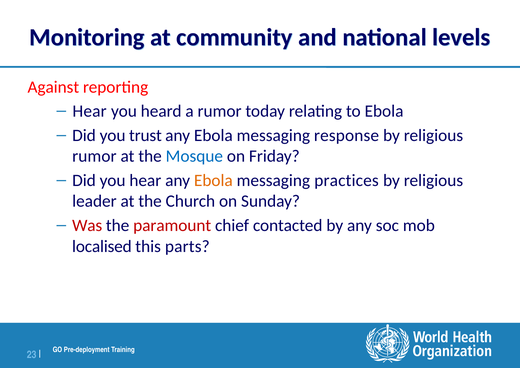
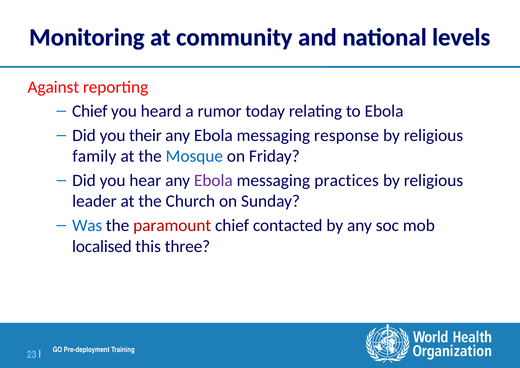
Hear: Hear -> Chief (90, 111)
trust: trust -> their (145, 135)
rumor: rumor -> family (94, 156)
Ebola colour: orange -> purple (213, 180)
Was colour: red -> blue (87, 225)
parts: parts -> three (187, 246)
